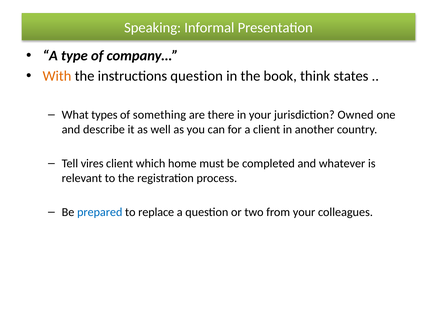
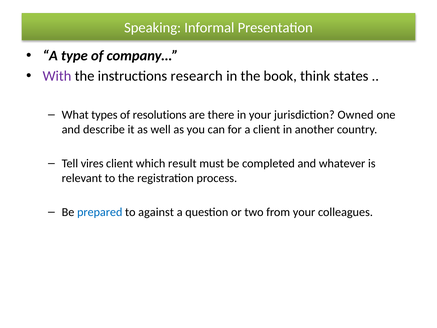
With colour: orange -> purple (57, 76)
instructions question: question -> research (197, 76)
something: something -> resolutions (160, 115)
home: home -> result (182, 163)
replace: replace -> against (156, 212)
